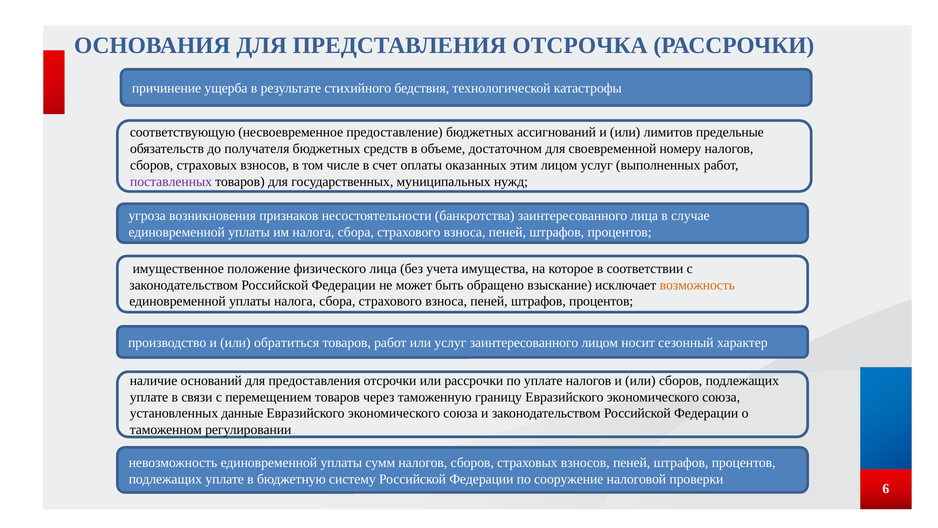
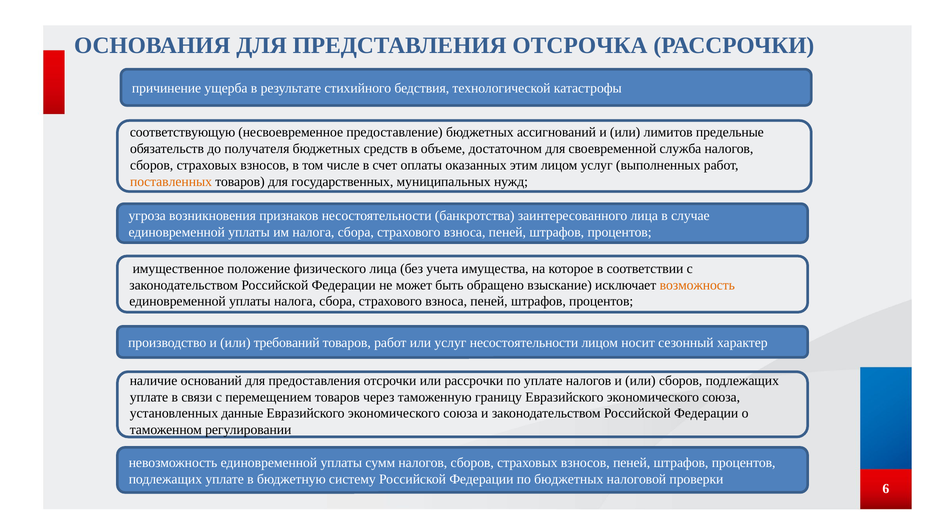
номеру: номеру -> служба (680, 149)
поставленных colour: purple -> orange (171, 181)
обратиться: обратиться -> требований (287, 343)
услуг заинтересованного: заинтересованного -> несостоятельности (524, 343)
по сооружение: сооружение -> бюджетных (569, 479)
